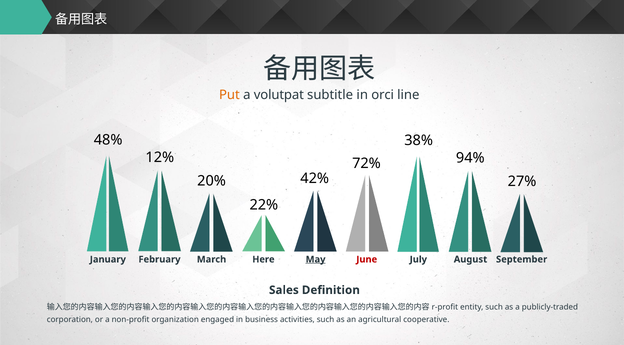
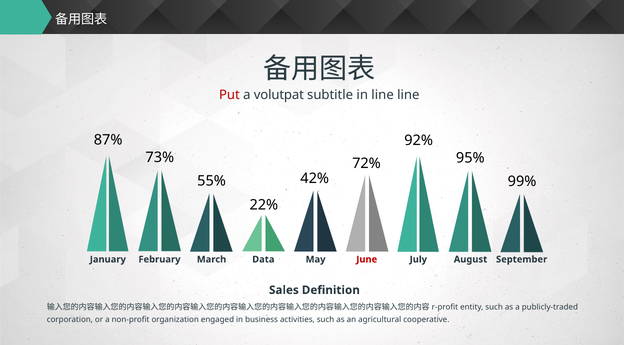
Put colour: orange -> red (229, 95)
in orci: orci -> line (383, 95)
48%: 48% -> 87% (108, 140)
38%: 38% -> 92% (419, 141)
12%: 12% -> 73% (160, 158)
94%: 94% -> 95% (470, 158)
20%: 20% -> 55% (212, 181)
27%: 27% -> 99% (522, 182)
Here: Here -> Data (263, 260)
May underline: present -> none (316, 260)
